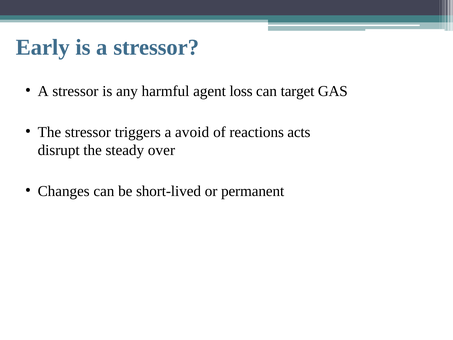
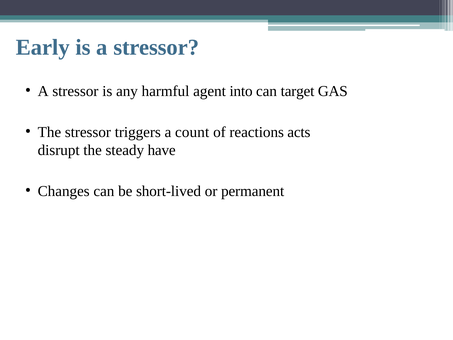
loss: loss -> into (241, 91)
avoid: avoid -> count (192, 132)
over: over -> have (162, 150)
